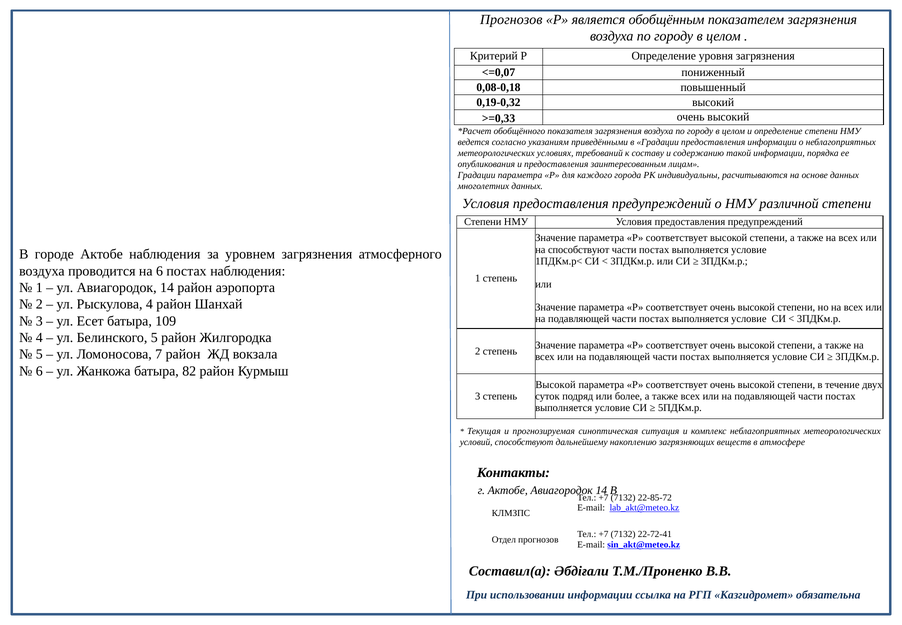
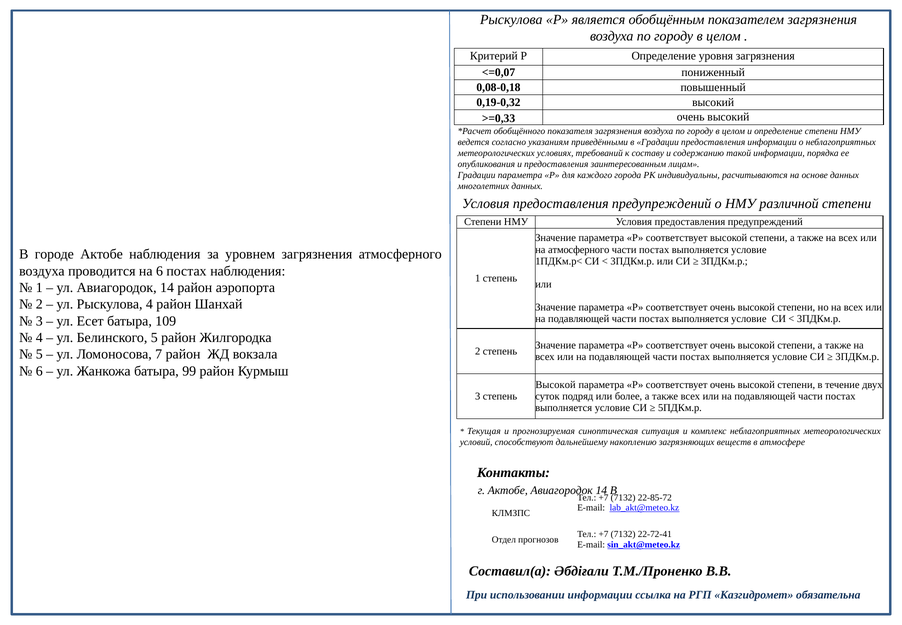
Прогнозов: Прогнозов -> Рыскулова (511, 19)
на способствуют: способствуют -> атмосферного (579, 249)
82: 82 -> 99 (189, 371)
